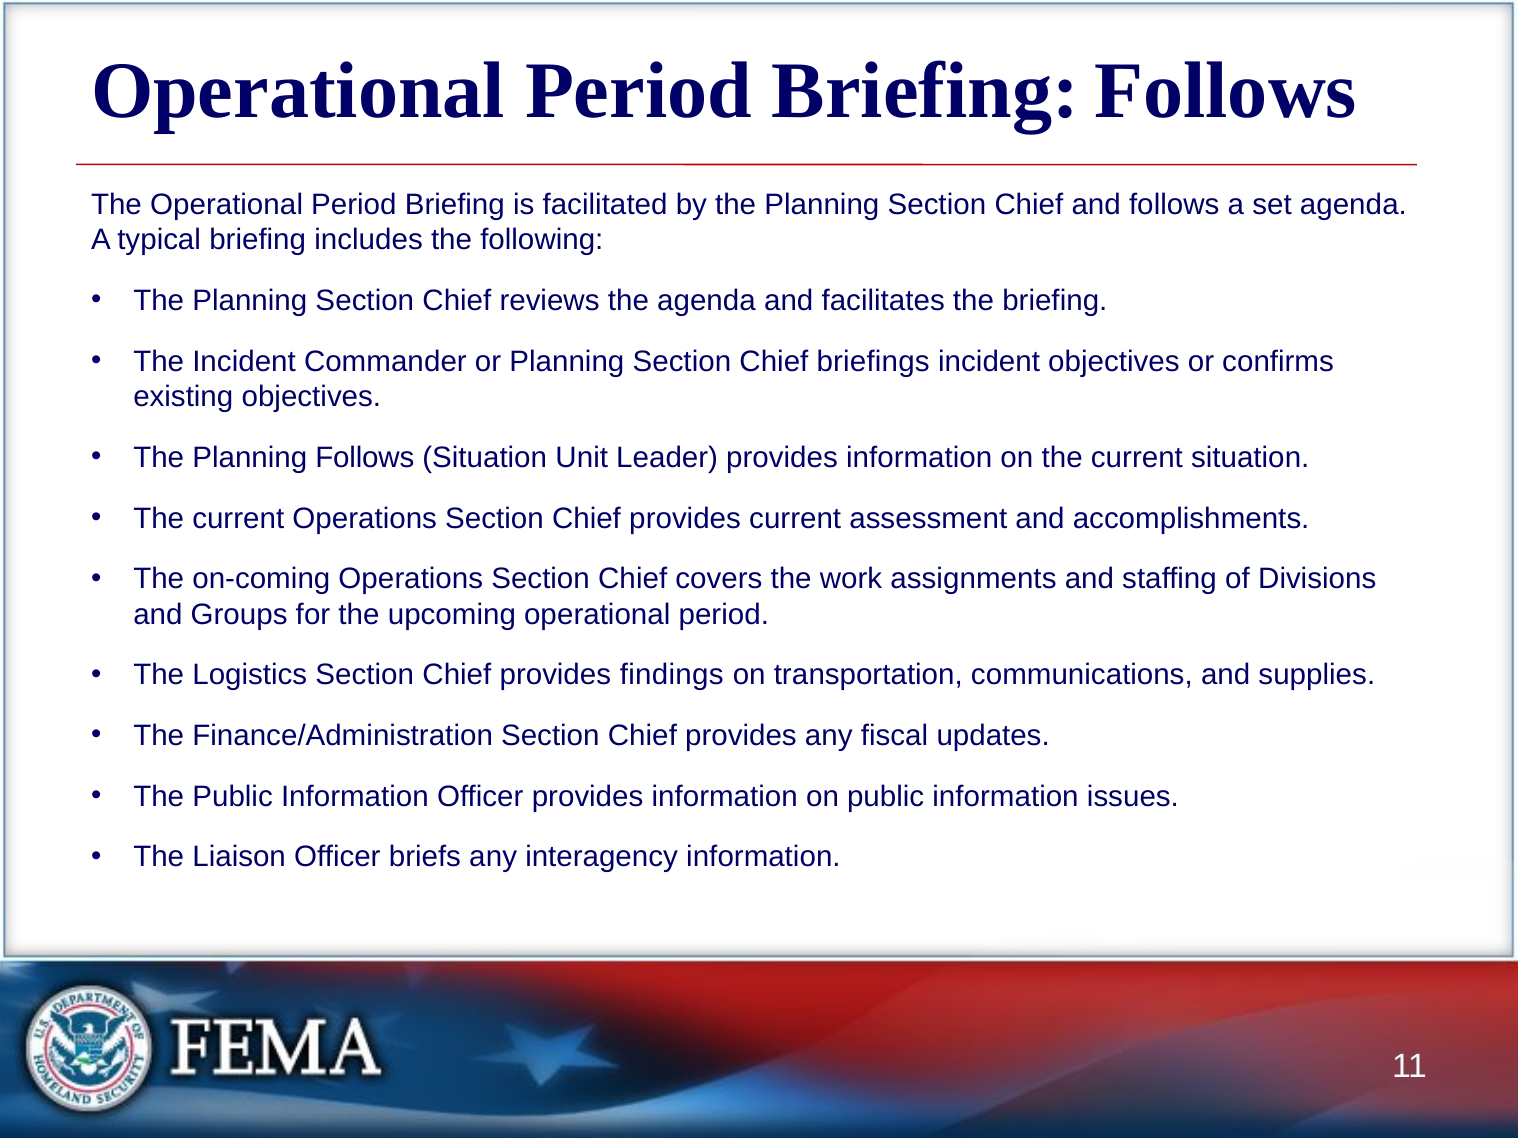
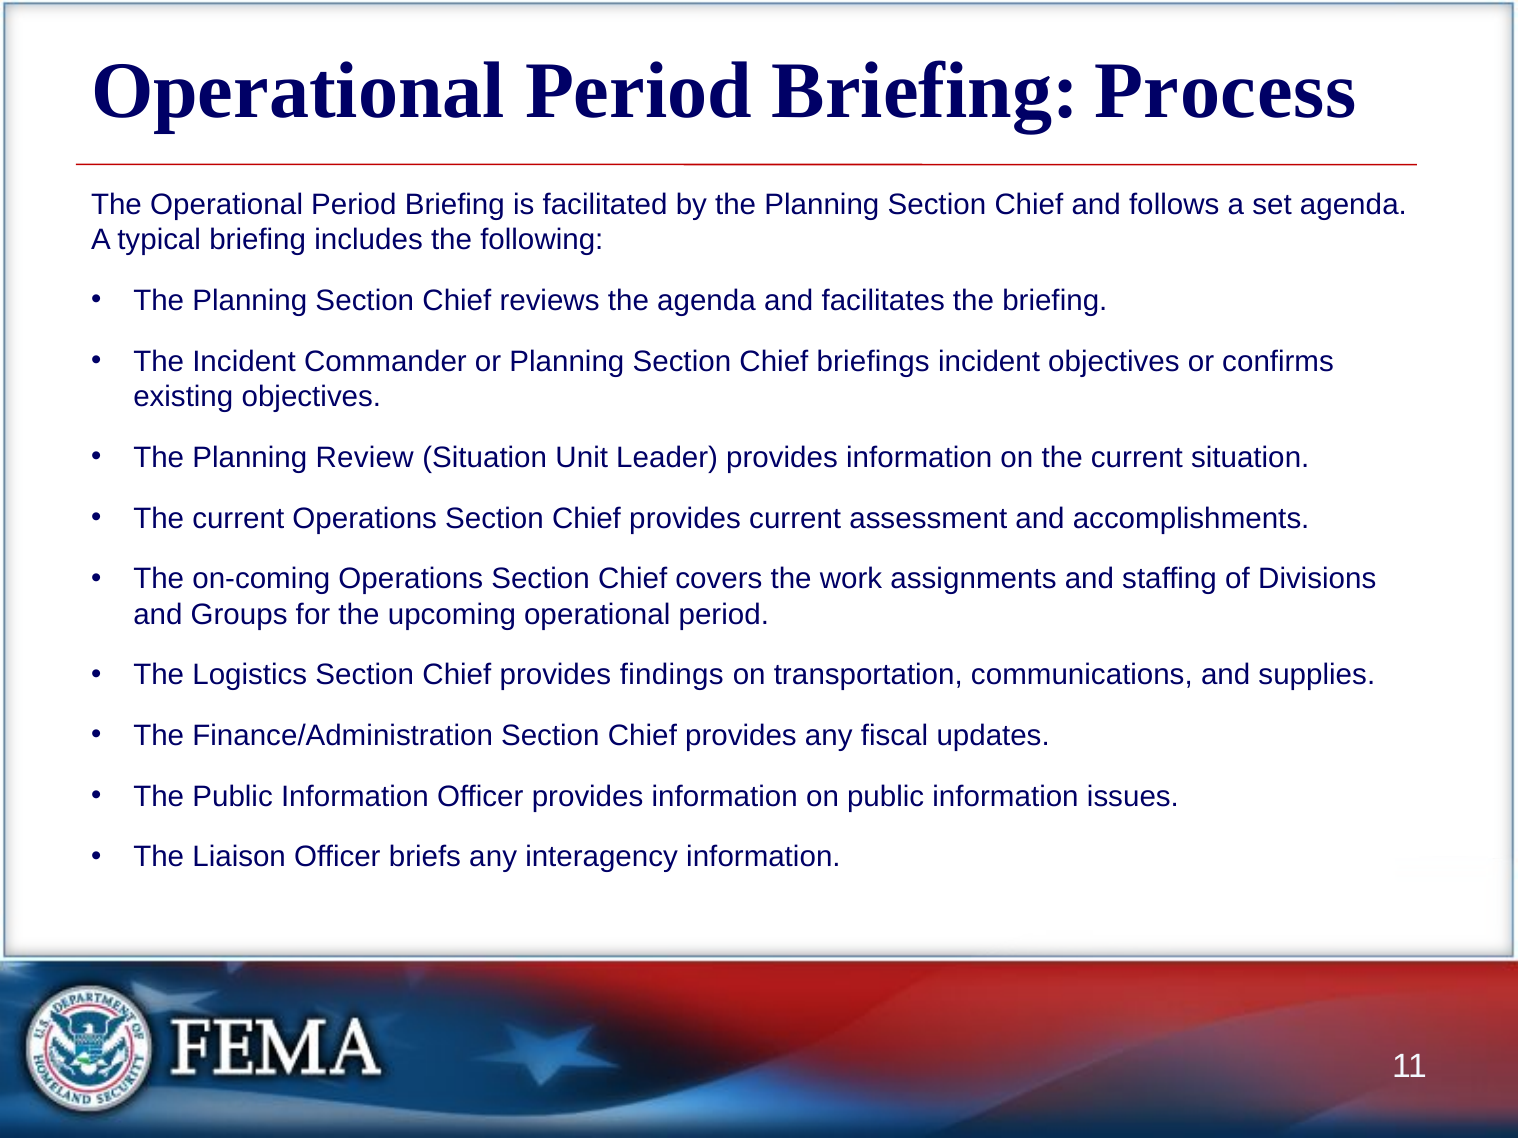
Briefing Follows: Follows -> Process (1225, 92)
Planning Follows: Follows -> Review (365, 458)
